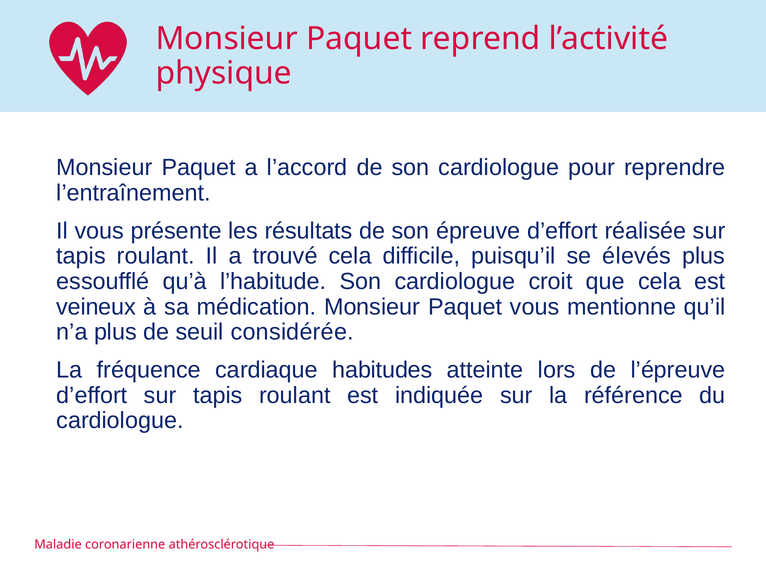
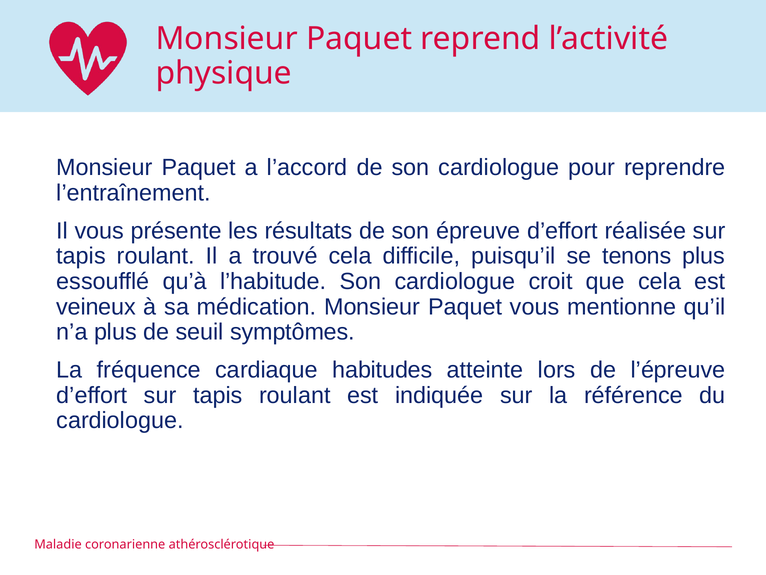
élevés: élevés -> tenons (637, 256)
considérée: considérée -> symptômes (292, 332)
